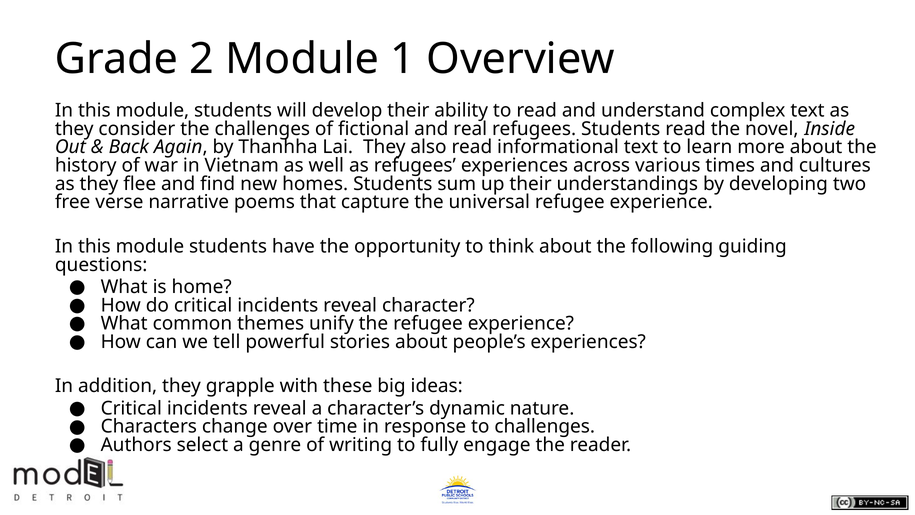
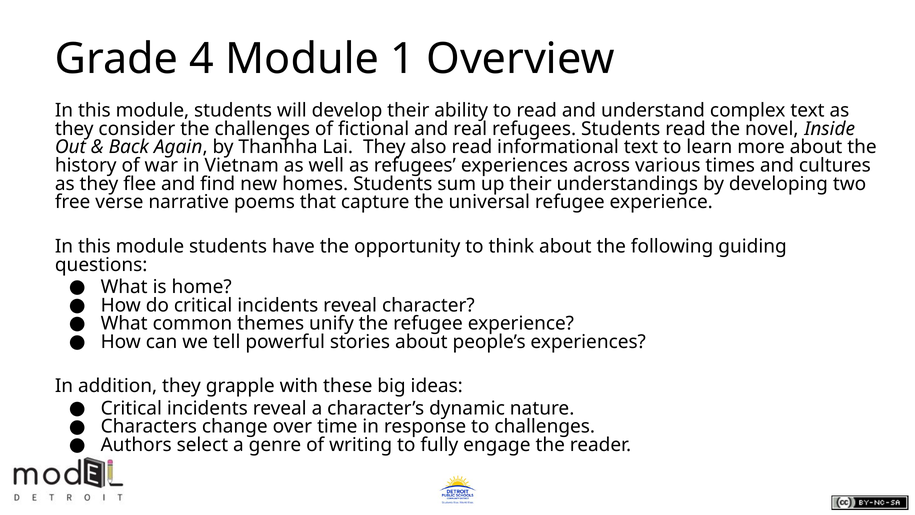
2: 2 -> 4 (202, 59)
